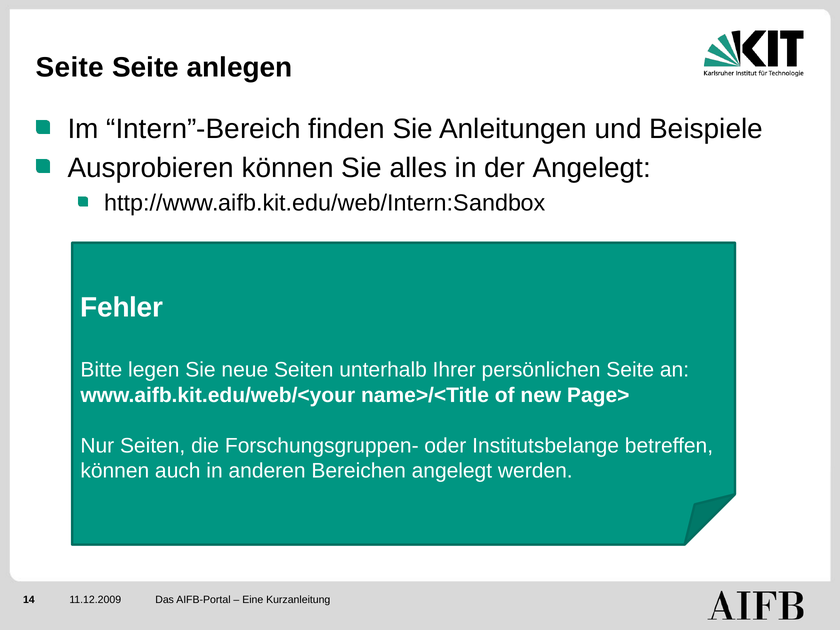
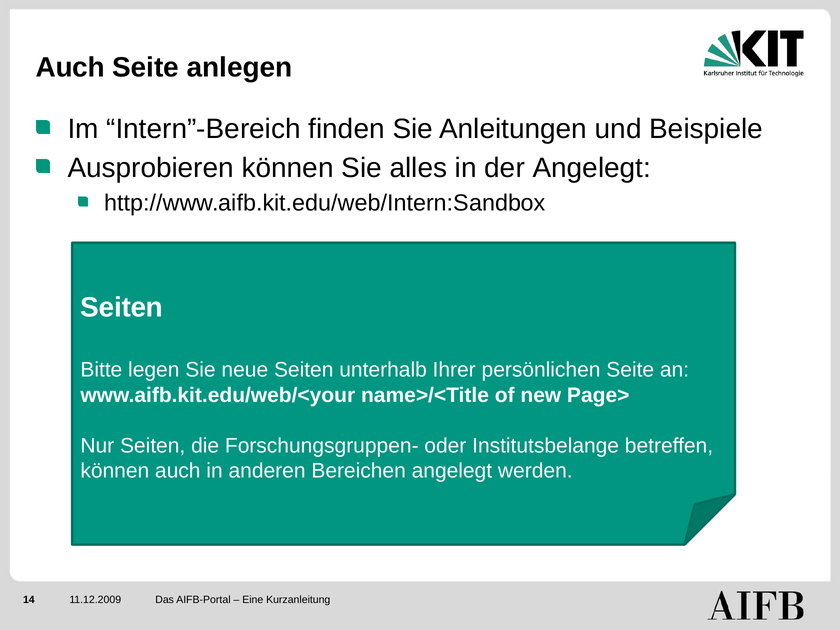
Seite: Seite -> Auch (70, 67)
Fehler: Fehler -> Seiten (122, 308)
